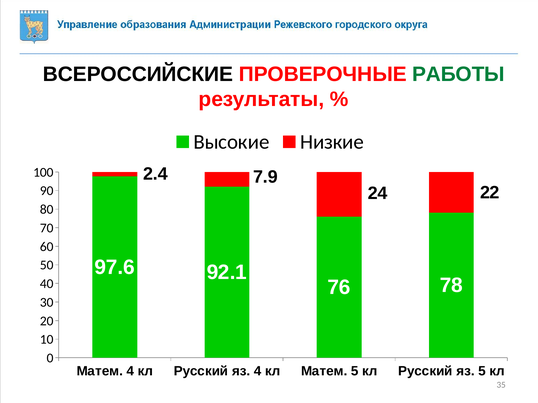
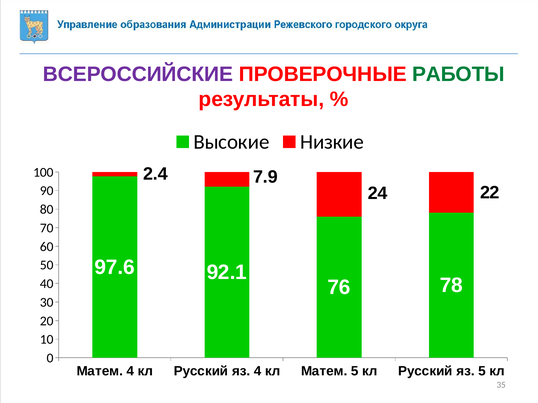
ВСЕРОССИЙСКИЕ colour: black -> purple (138, 74)
